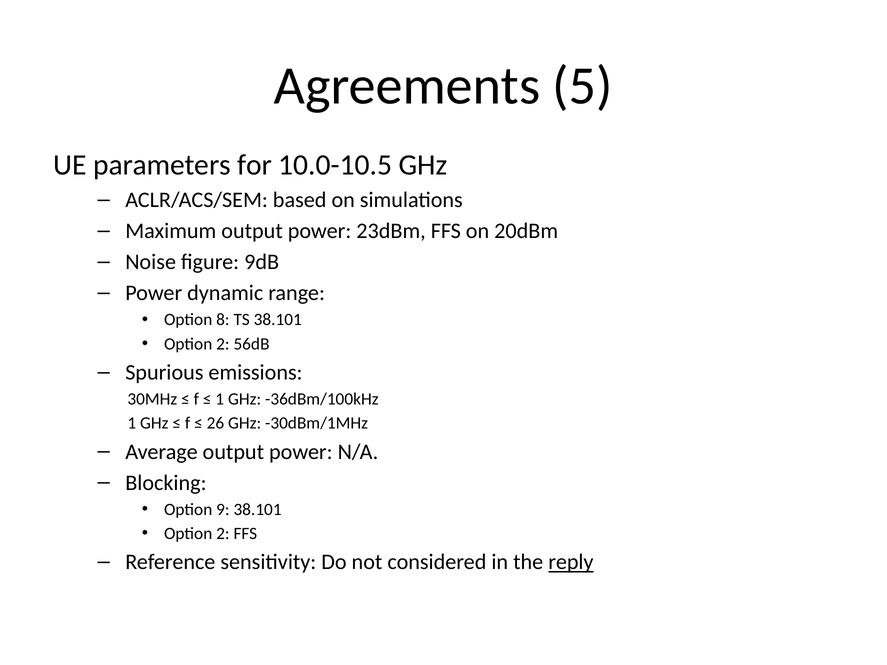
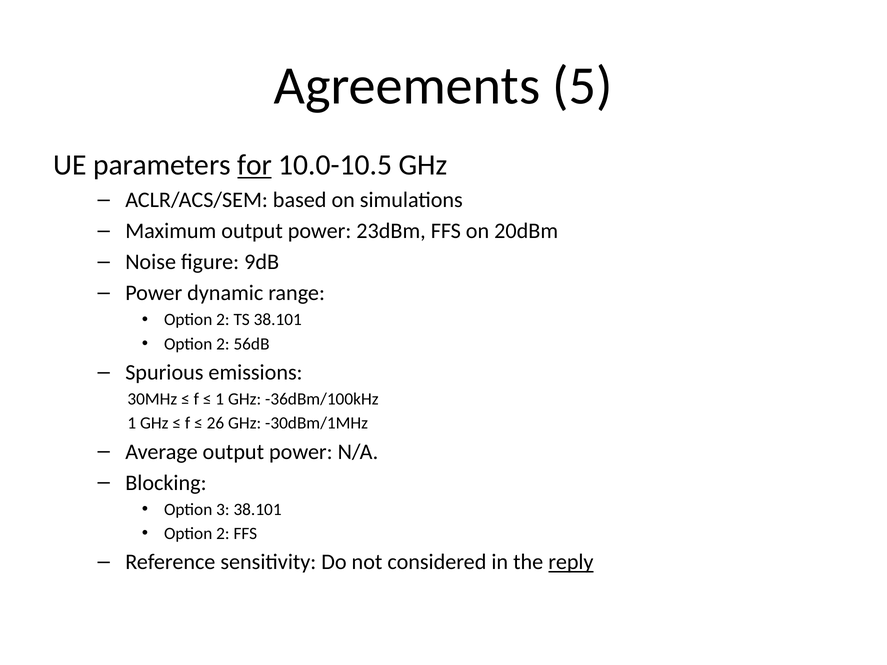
for underline: none -> present (255, 165)
8: 8 -> 2 (223, 320)
9: 9 -> 3 (223, 510)
